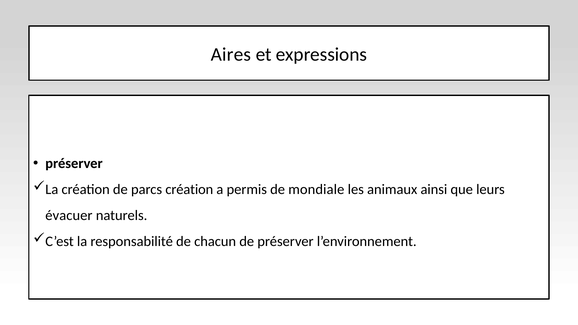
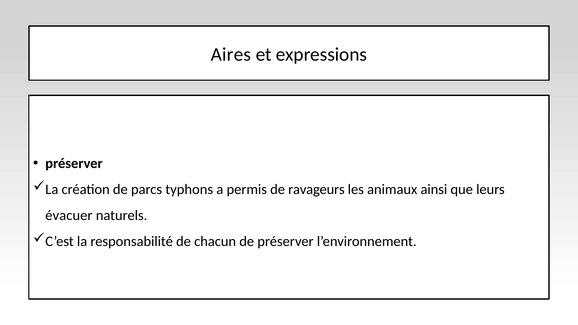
parcs création: création -> typhons (189, 190)
mondiale: mondiale -> ravageurs (316, 190)
